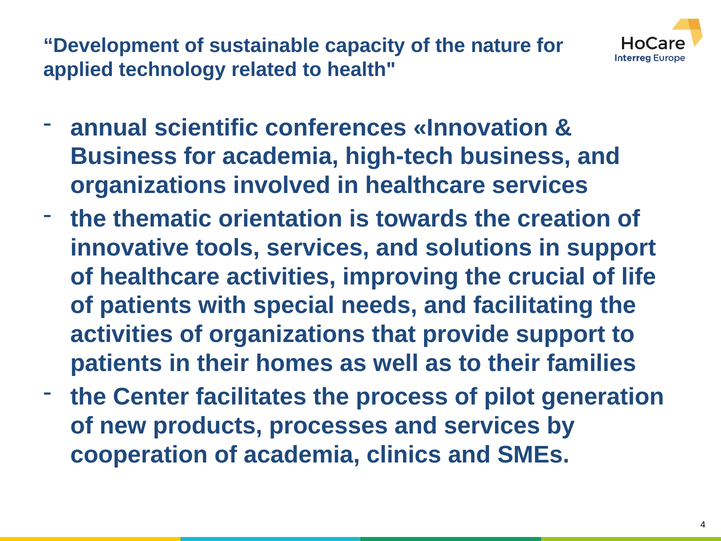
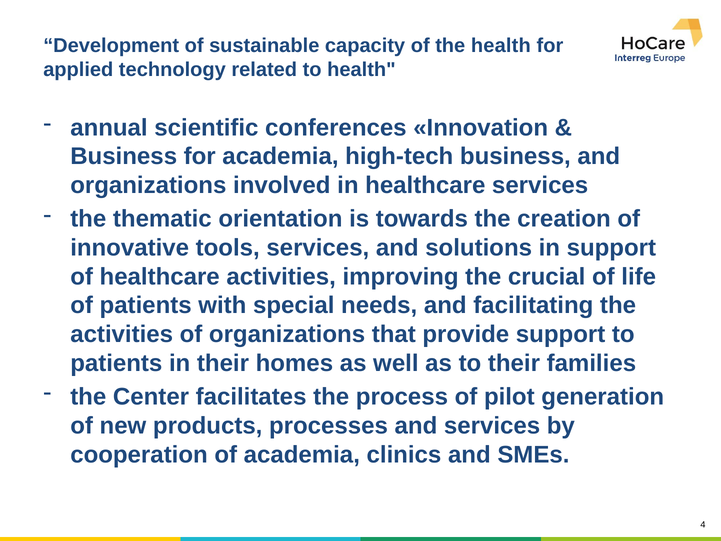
the nature: nature -> health (501, 46)
